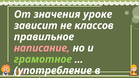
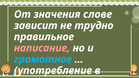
уроке: уроке -> слове (98, 14)
классов: классов -> трудно (94, 26)
грамотное colour: light green -> light blue (43, 59)
